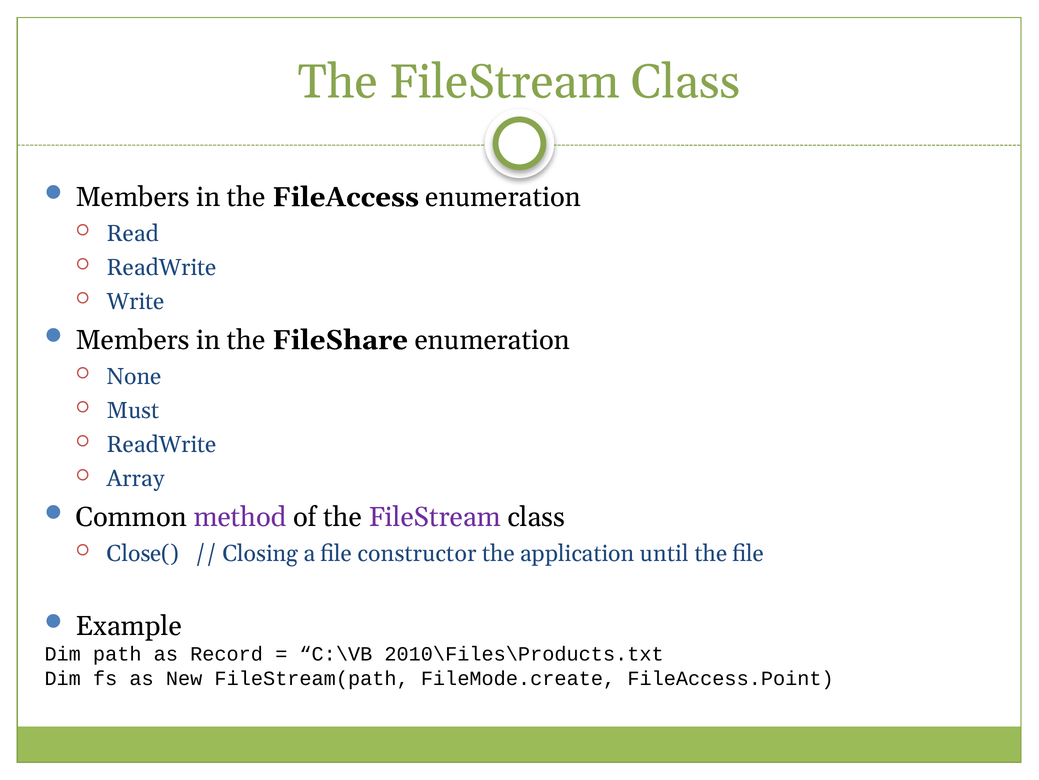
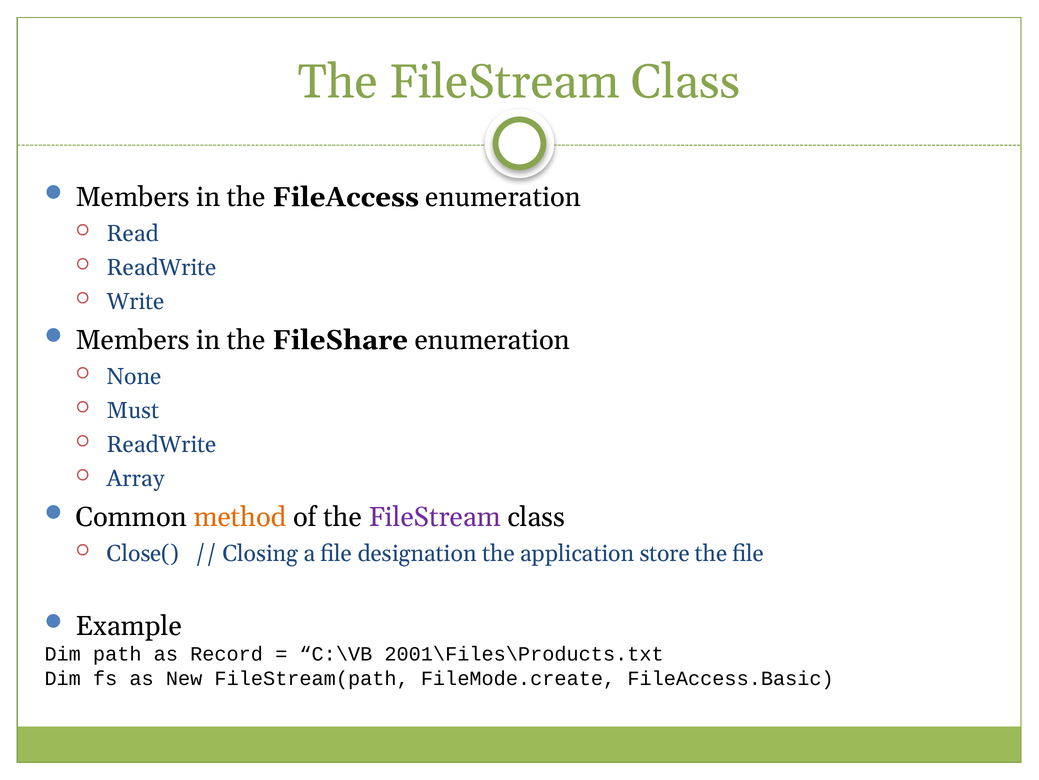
method colour: purple -> orange (240, 517)
constructor: constructor -> designation (417, 553)
until: until -> store (665, 553)
2010\Files\Products.txt: 2010\Files\Products.txt -> 2001\Files\Products.txt (524, 653)
FileAccess.Point: FileAccess.Point -> FileAccess.Basic (731, 678)
